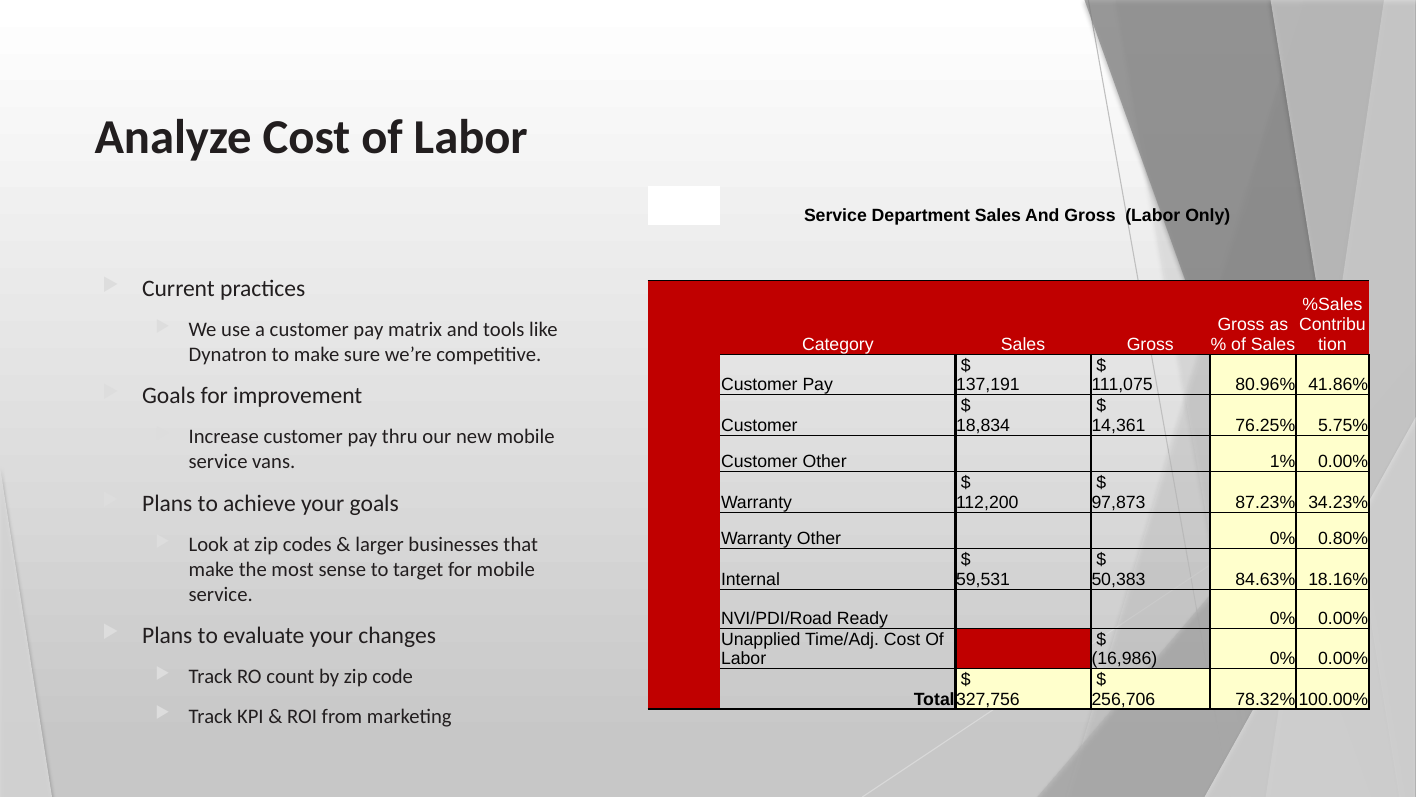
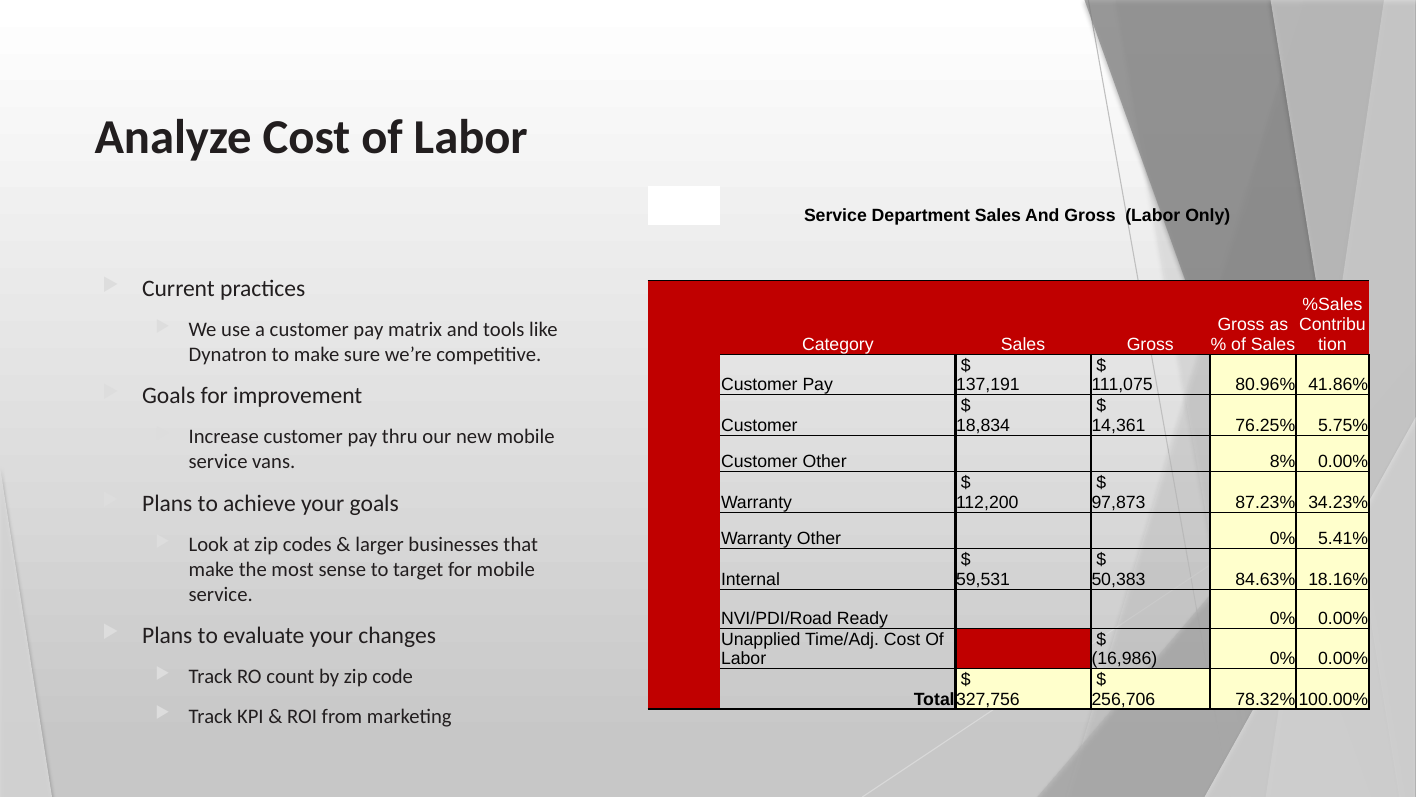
1%: 1% -> 8% (1283, 462)
0.80%: 0.80% -> 5.41% (1343, 539)
